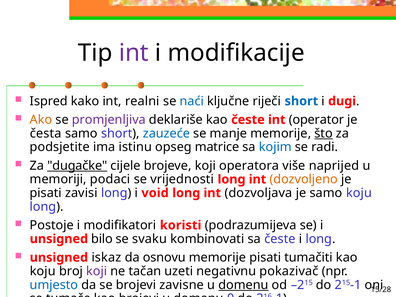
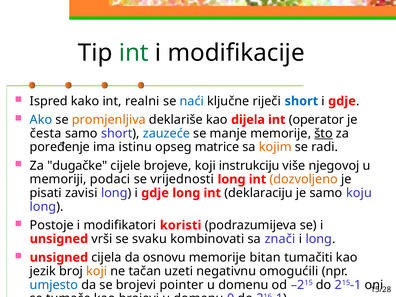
int colour: purple -> green (134, 53)
dugi: dugi -> gdje (342, 101)
Ako colour: orange -> blue (41, 120)
promjenljiva colour: purple -> orange (109, 120)
kao česte: česte -> dijela (248, 120)
podsjetite: podsjetite -> poređenje (60, 147)
kojim colour: blue -> orange (275, 147)
dugačke underline: present -> none (77, 166)
operatora: operatora -> instrukciju (249, 166)
naprijed: naprijed -> njegovoj (334, 166)
long i void: void -> gdje (155, 193)
dozvoljava: dozvoljava -> deklaraciju (259, 193)
bilo: bilo -> vrši (102, 239)
sa česte: česte -> znači (280, 239)
iskaz: iskaz -> cijela (106, 258)
memorije pisati: pisati -> bitan (265, 258)
koju: koju -> jezik (43, 271)
koji colour: purple -> orange (97, 271)
pokazivač: pokazivač -> omogućili (289, 271)
zavisne: zavisne -> pointer (182, 285)
domenu underline: present -> none (243, 285)
